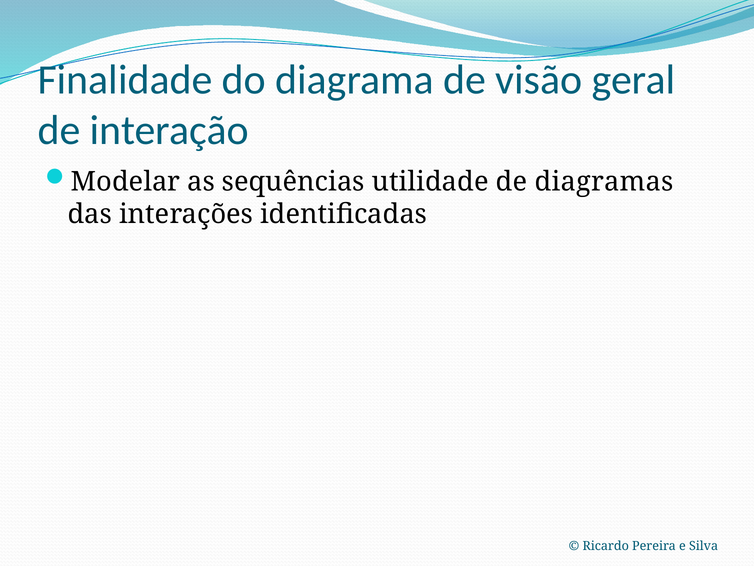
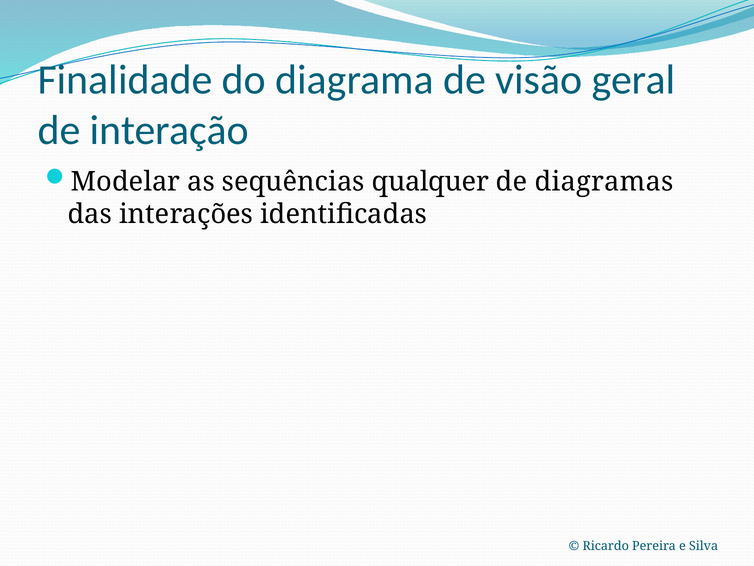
utilidade: utilidade -> qualquer (430, 182)
